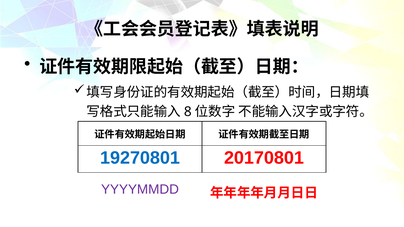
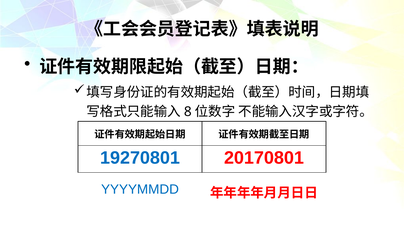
YYYYMMDD colour: purple -> blue (140, 190)
